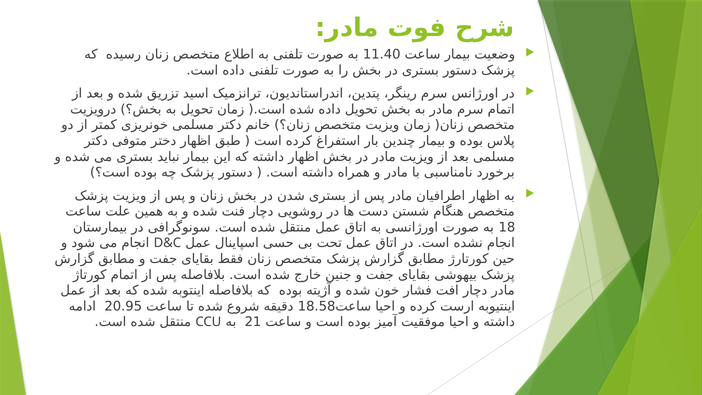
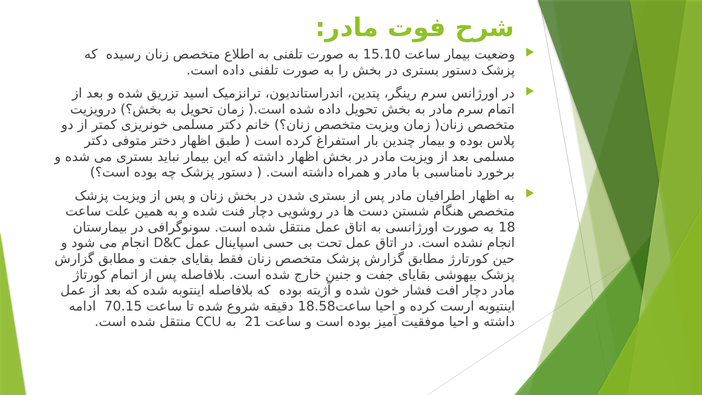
11.40: 11.40 -> 15.10 (382, 55)
20.95: 20.95 -> 70.15 (123, 306)
